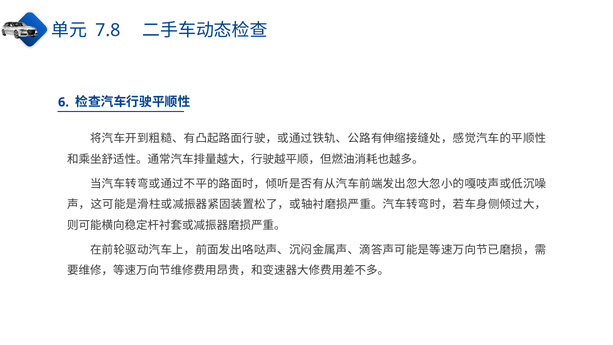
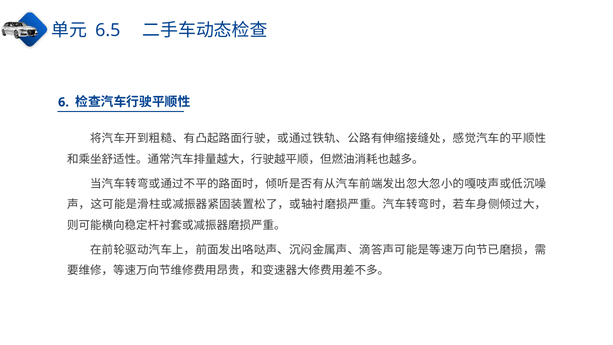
7.8: 7.8 -> 6.5 (108, 30)
